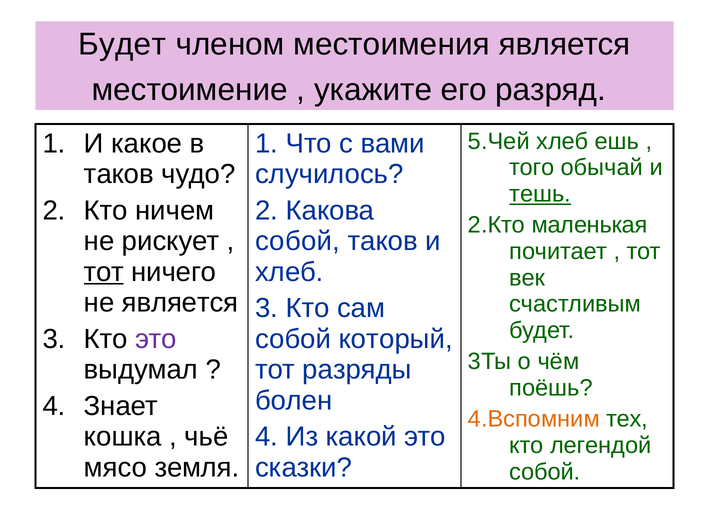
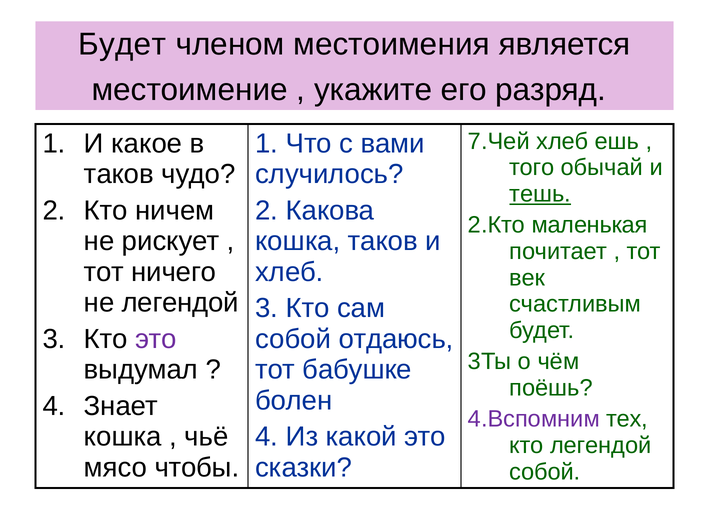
5.Чей: 5.Чей -> 7.Чей (499, 141)
собой: собой -> кошка (298, 241)
тот underline: present -> none (104, 272)
не является: является -> легендой (180, 303)
который: который -> отдаюсь (396, 339)
разряды: разряды -> бабушке (357, 370)
4.Вспомним colour: orange -> purple (534, 419)
земля: земля -> чтобы (197, 467)
